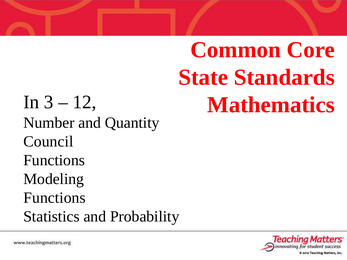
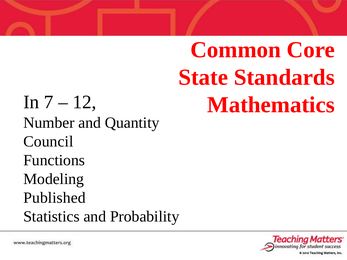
3: 3 -> 7 (49, 102)
Functions: Functions -> Published (54, 198)
